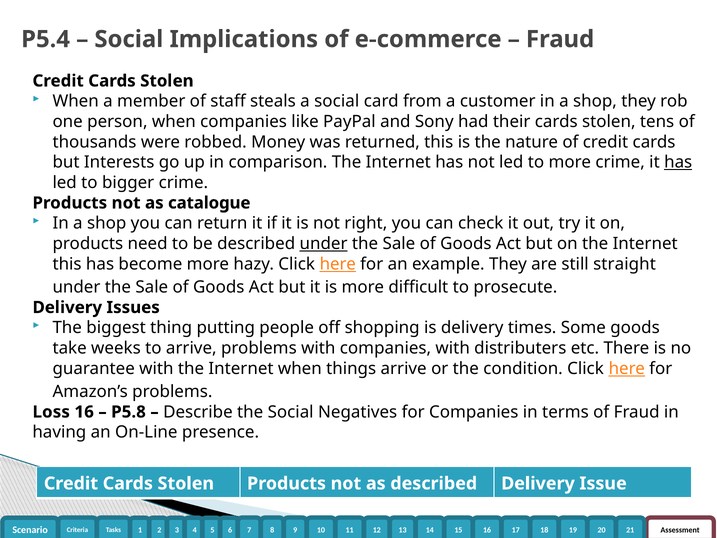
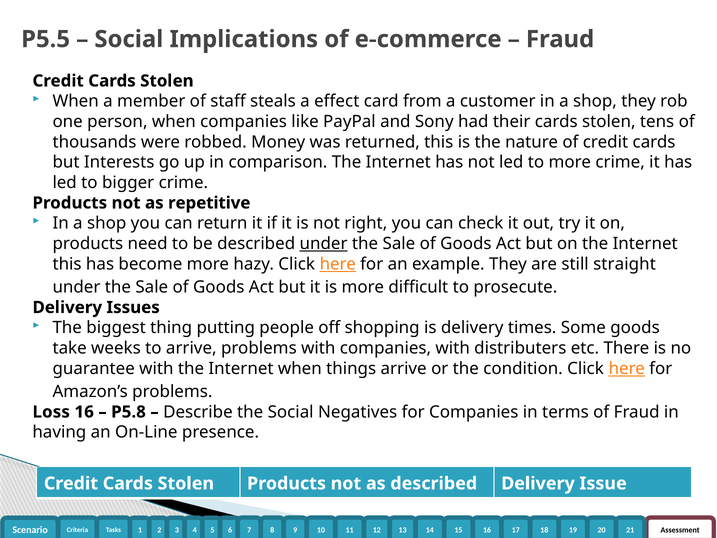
P5.4: P5.4 -> P5.5 (46, 39)
a social: social -> effect (337, 101)
has underline: present -> none (678, 162)
catalogue: catalogue -> repetitive (209, 203)
